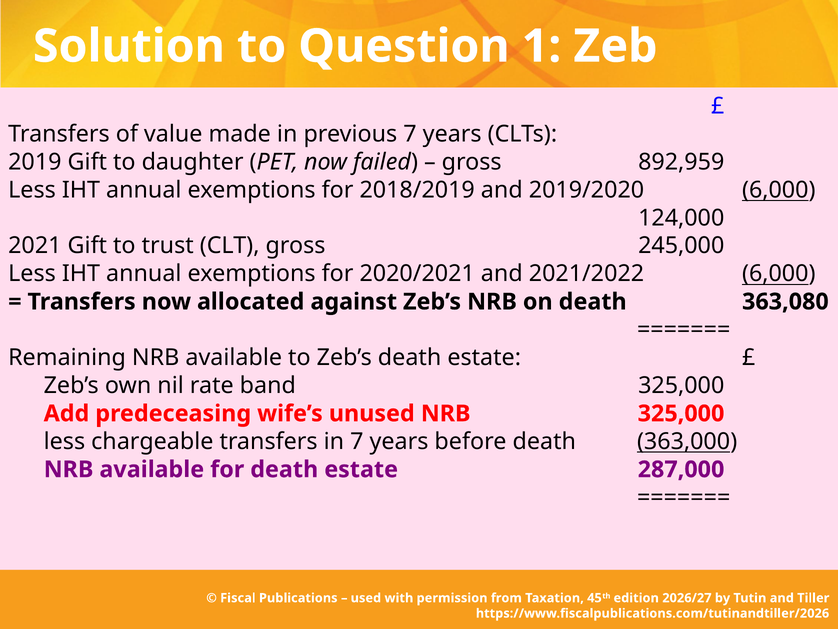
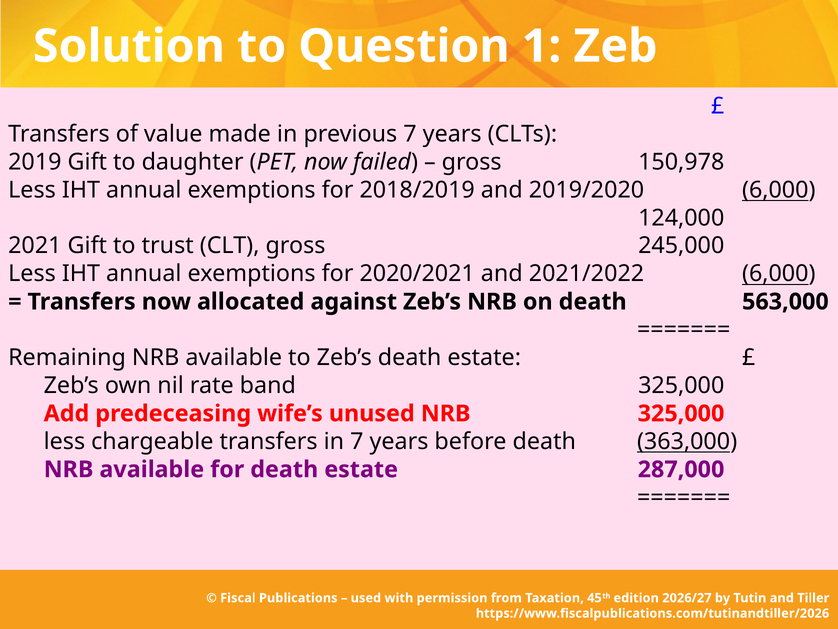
892,959: 892,959 -> 150,978 (681, 162)
363,080: 363,080 -> 563,000 (785, 301)
